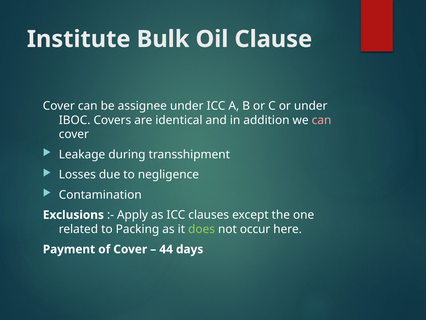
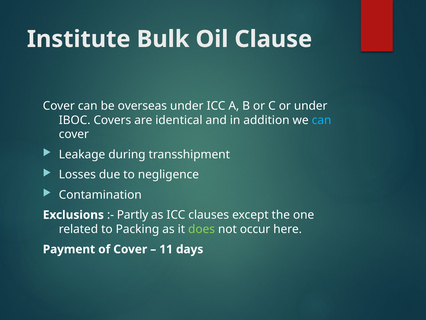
assignee: assignee -> overseas (142, 106)
can colour: pink -> light blue (321, 120)
Apply: Apply -> Partly (133, 215)
44: 44 -> 11 (166, 249)
